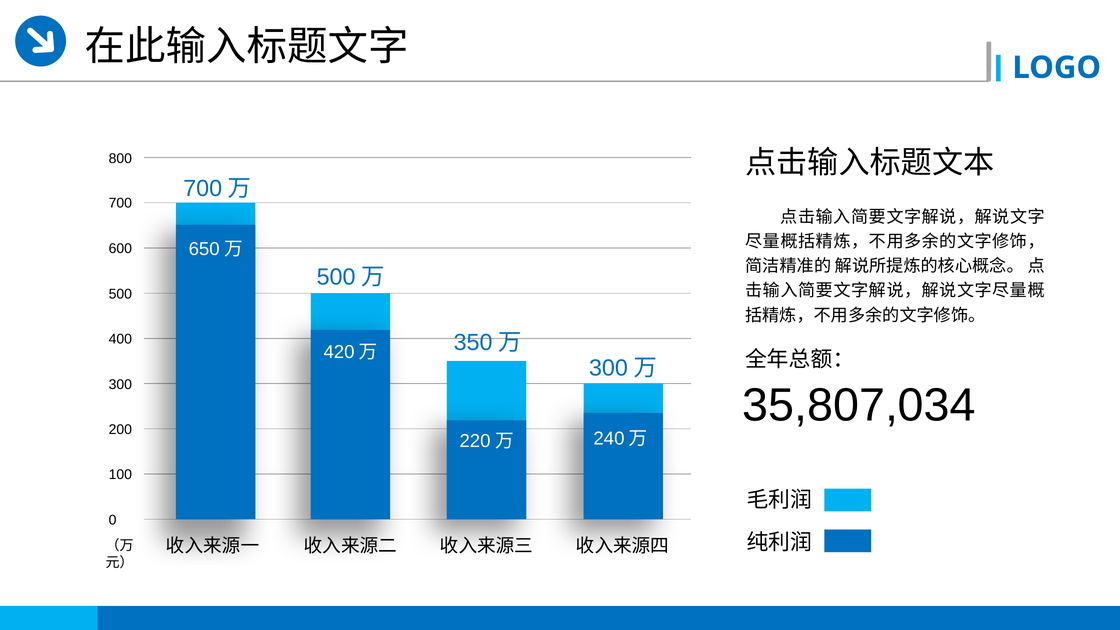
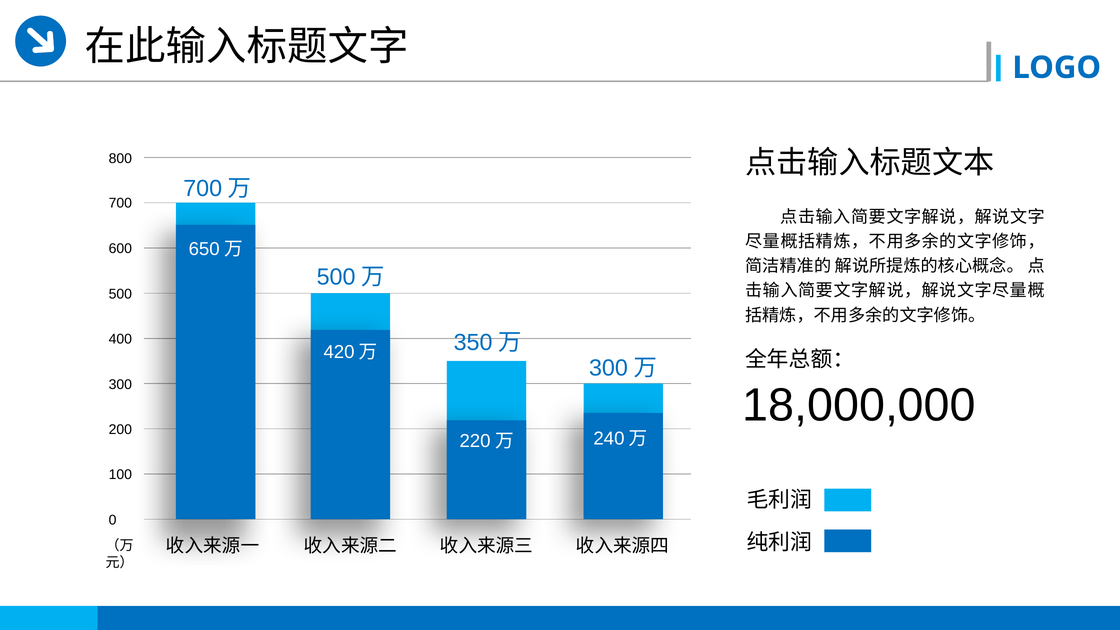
35,807,034: 35,807,034 -> 18,000,000 (859, 405)
